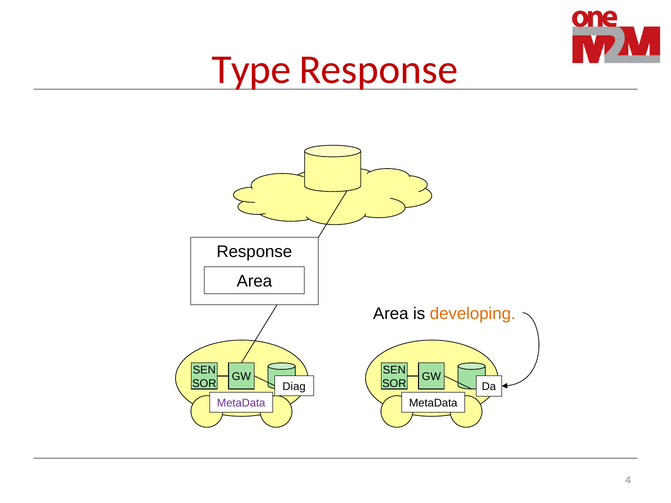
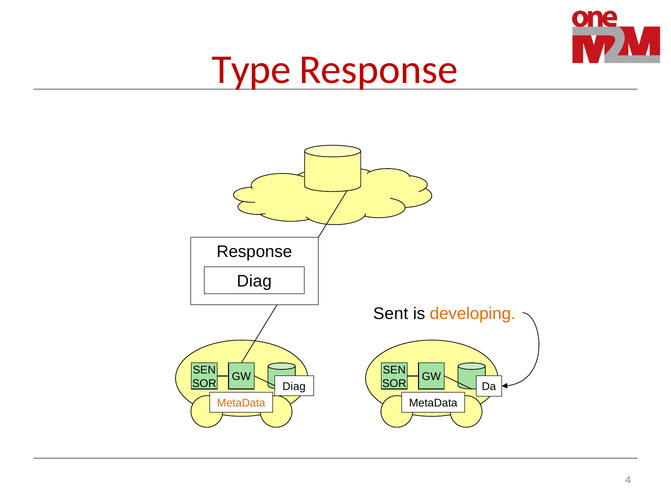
Area: Area -> Diag (254, 282)
Area: Area -> Sent (391, 314)
MetaData colour: purple -> orange (241, 403)
